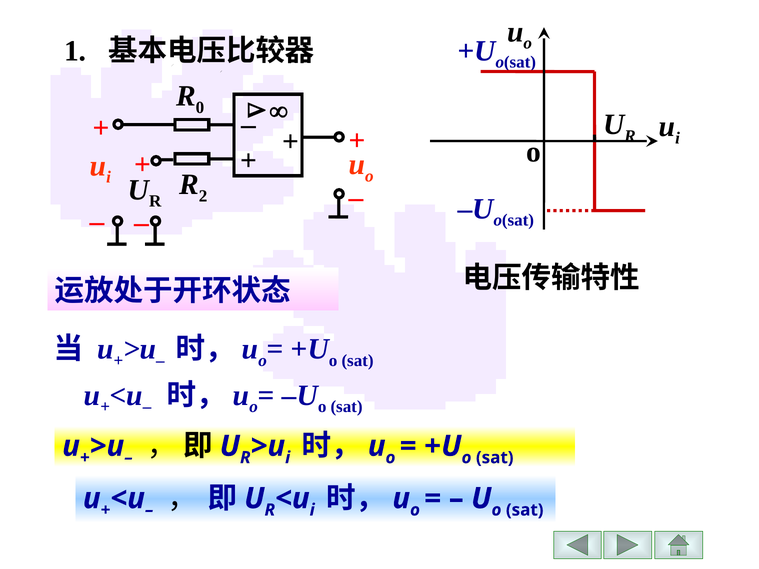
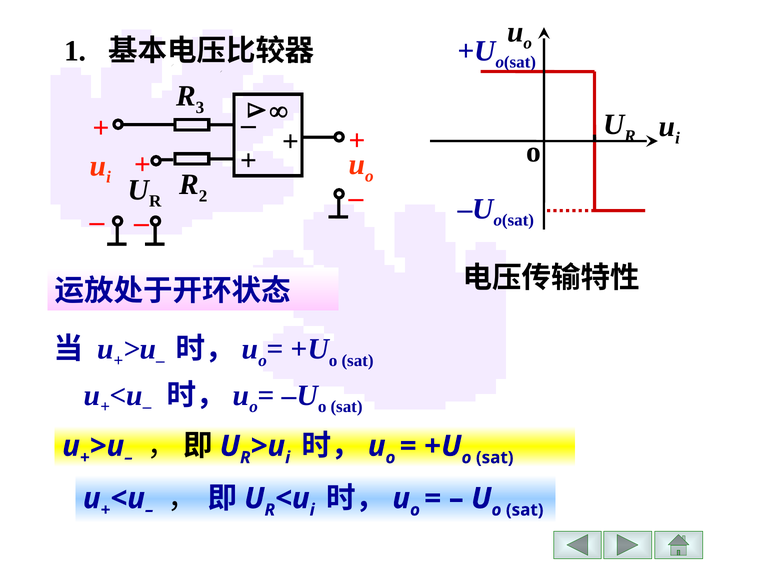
0: 0 -> 3 (200, 108)
